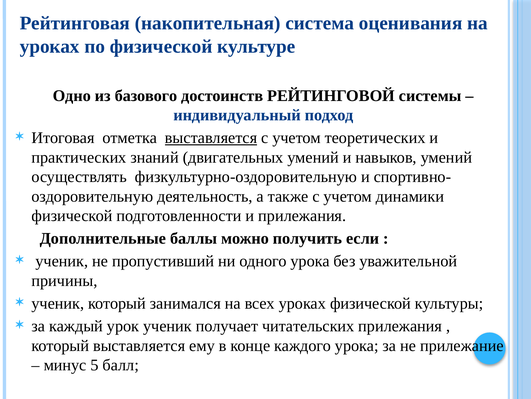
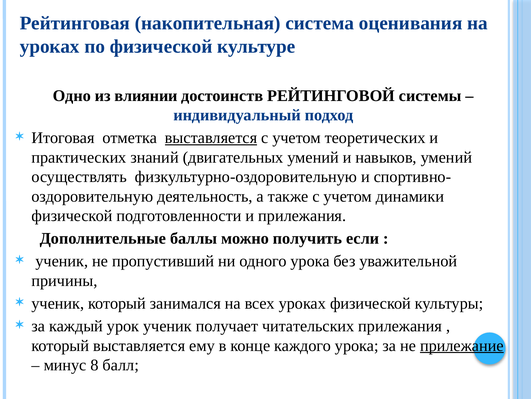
базового: базового -> влиянии (146, 95)
прилежание underline: none -> present (462, 345)
5: 5 -> 8 (95, 364)
